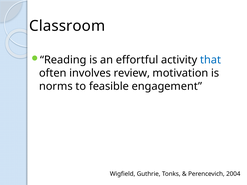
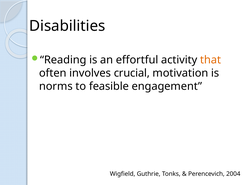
Classroom: Classroom -> Disabilities (67, 26)
that colour: blue -> orange (211, 60)
review: review -> crucial (132, 73)
